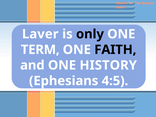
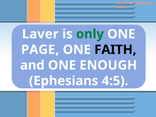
only colour: black -> green (90, 34)
TERM: TERM -> PAGE (40, 50)
HISTORY: HISTORY -> ENOUGH (108, 65)
